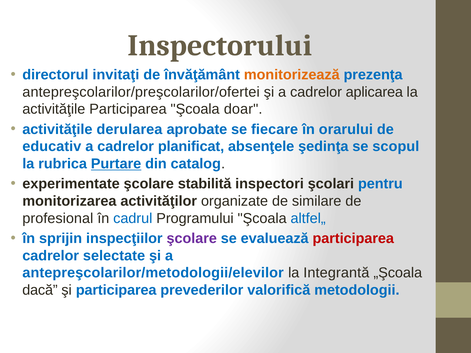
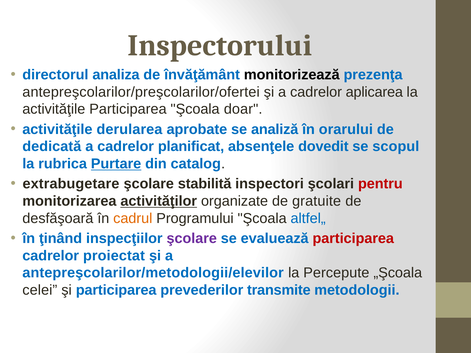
invitaţi: invitaţi -> analiza (116, 75)
monitorizează colour: orange -> black (292, 75)
fiecare: fiecare -> analiză (275, 129)
educativ: educativ -> dedicată (52, 147)
şedinţa: şedinţa -> dovedit (323, 147)
experimentate: experimentate -> extrabugetare (71, 184)
pentru colour: blue -> red (380, 184)
activităţilor underline: none -> present (159, 201)
similare: similare -> gratuite (317, 201)
profesional: profesional -> desfăşoară (58, 218)
cadrul colour: blue -> orange (133, 218)
sprijin: sprijin -> ţinând (61, 239)
selectate: selectate -> proiectat (114, 256)
Integrantă: Integrantă -> Percepute (336, 273)
dacă: dacă -> celei (40, 290)
valorifică: valorifică -> transmite (279, 290)
